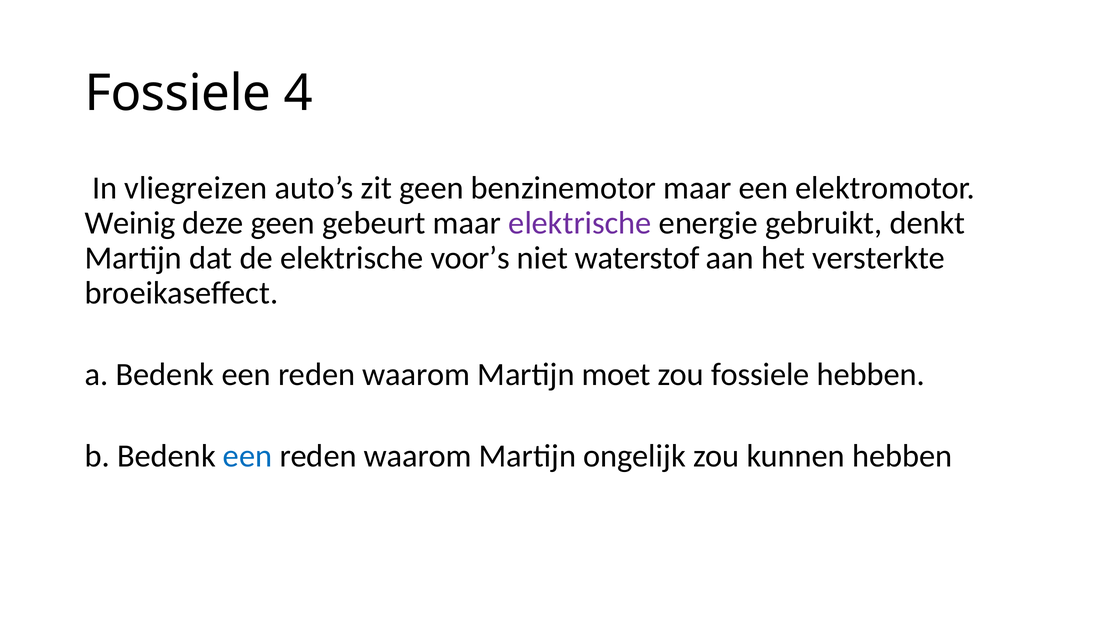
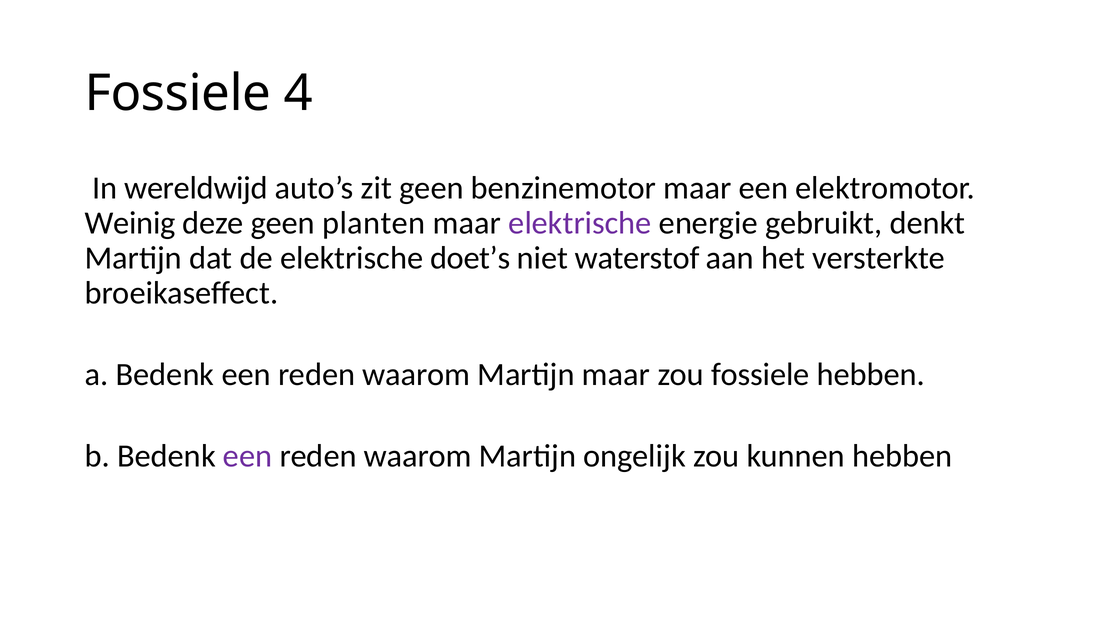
vliegreizen: vliegreizen -> wereldwijd (196, 188)
gebeurt: gebeurt -> planten (374, 223)
voor’s: voor’s -> doet’s (470, 258)
Martijn moet: moet -> maar (616, 375)
een colour: blue -> purple (248, 456)
